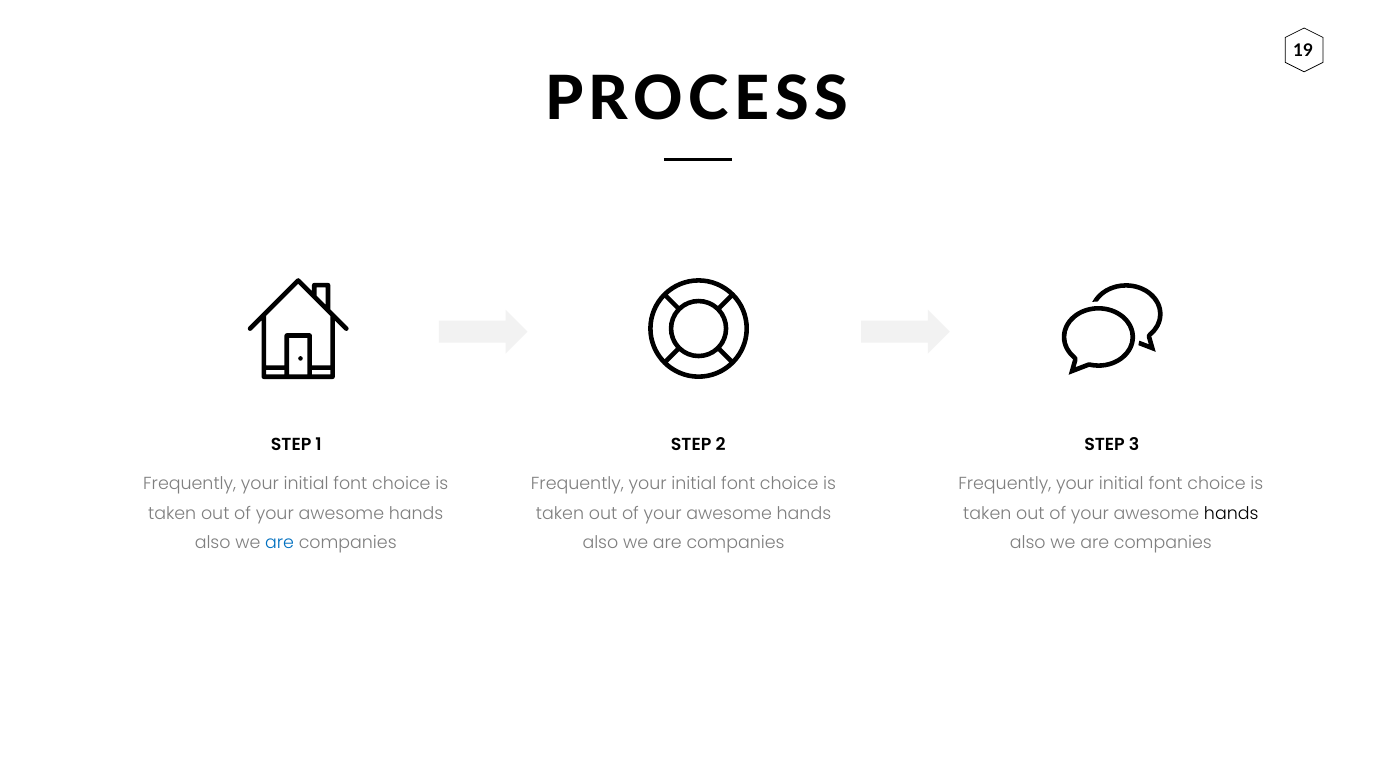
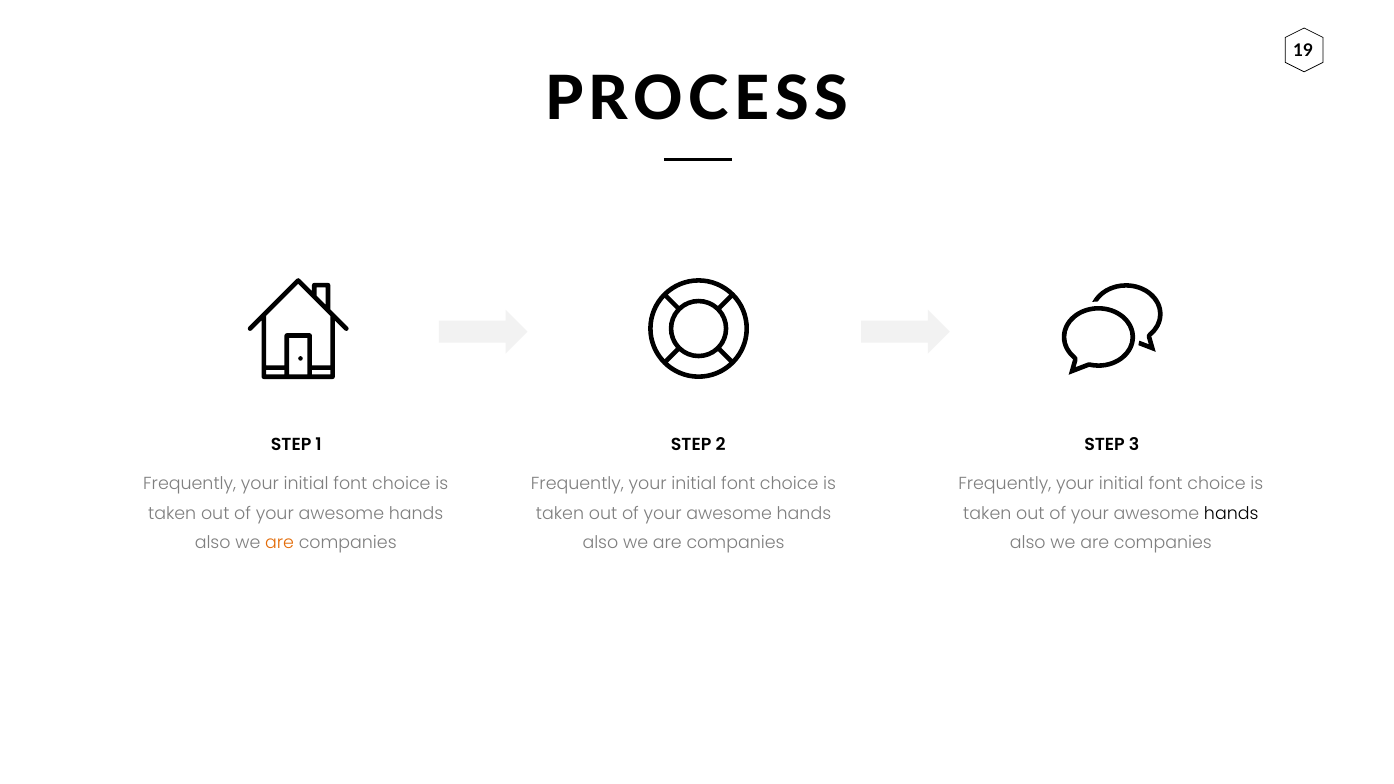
are colour: blue -> orange (280, 543)
